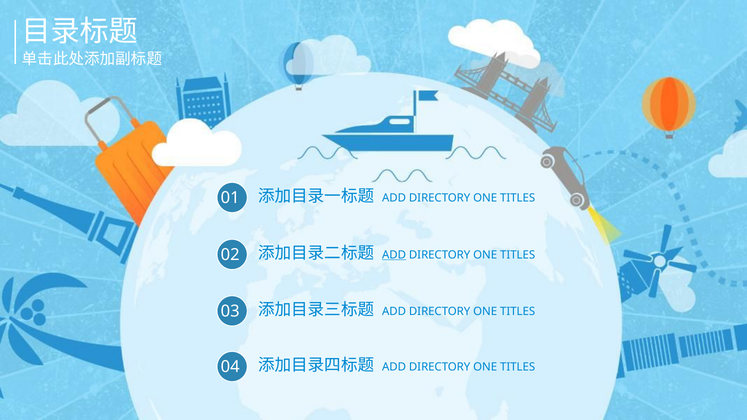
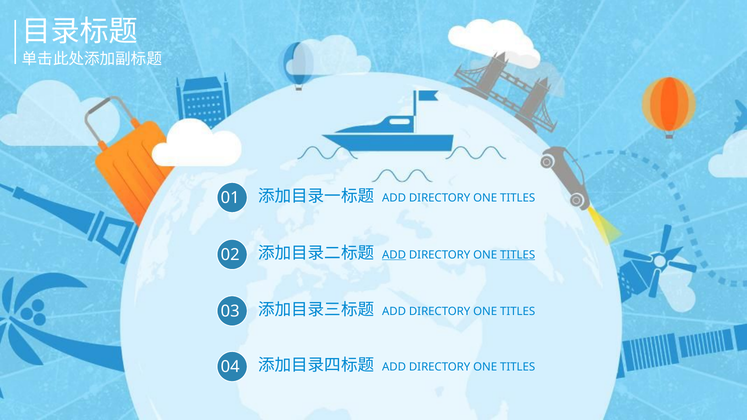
TITLES underline: none -> present (518, 255)
